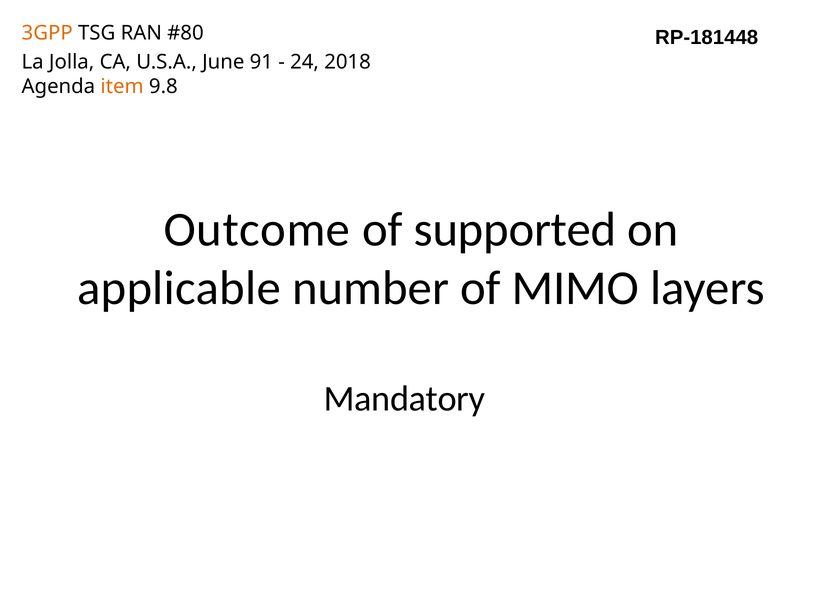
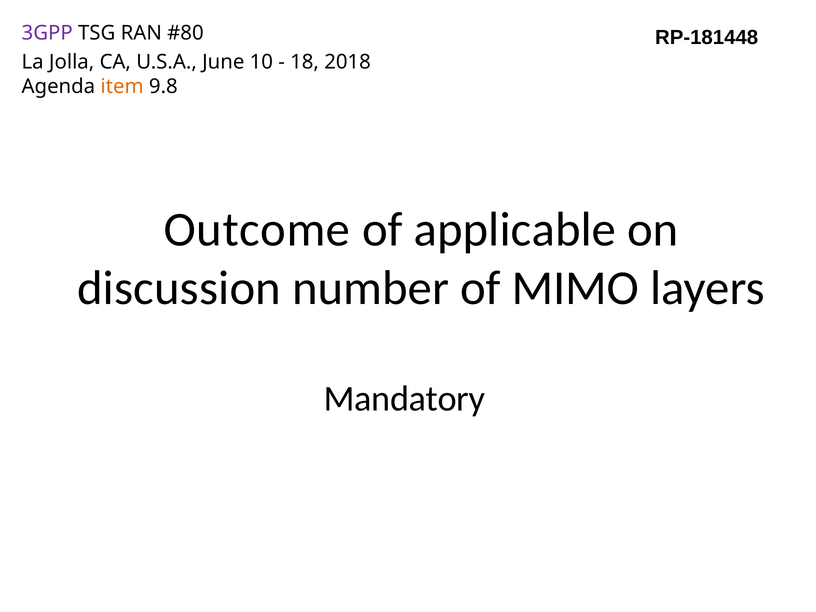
3GPP colour: orange -> purple (47, 33)
91: 91 -> 10 (261, 62)
24: 24 -> 18 (305, 62)
supported: supported -> applicable (515, 230)
applicable: applicable -> discussion (179, 288)
